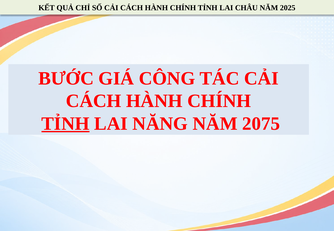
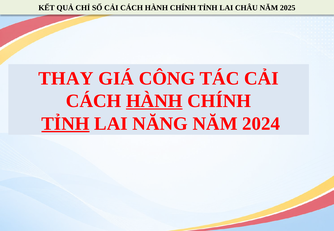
BƯỚC: BƯỚC -> THAY (66, 78)
HÀNH underline: none -> present (154, 101)
2075: 2075 -> 2024 (261, 124)
